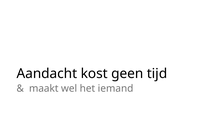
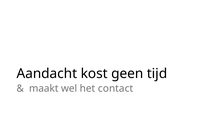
iemand: iemand -> contact (116, 88)
